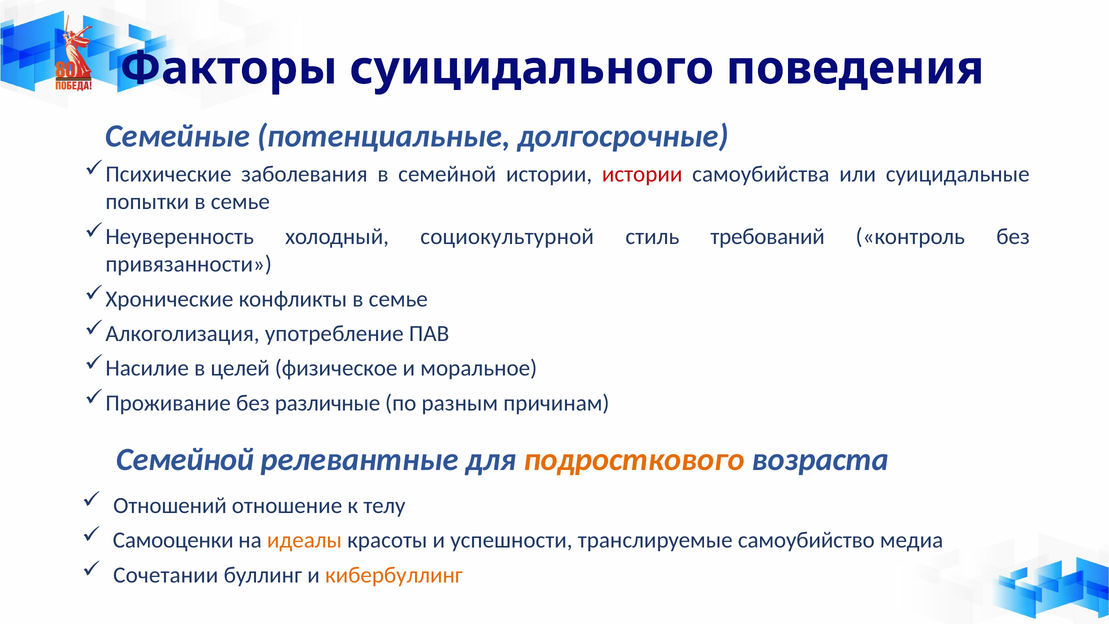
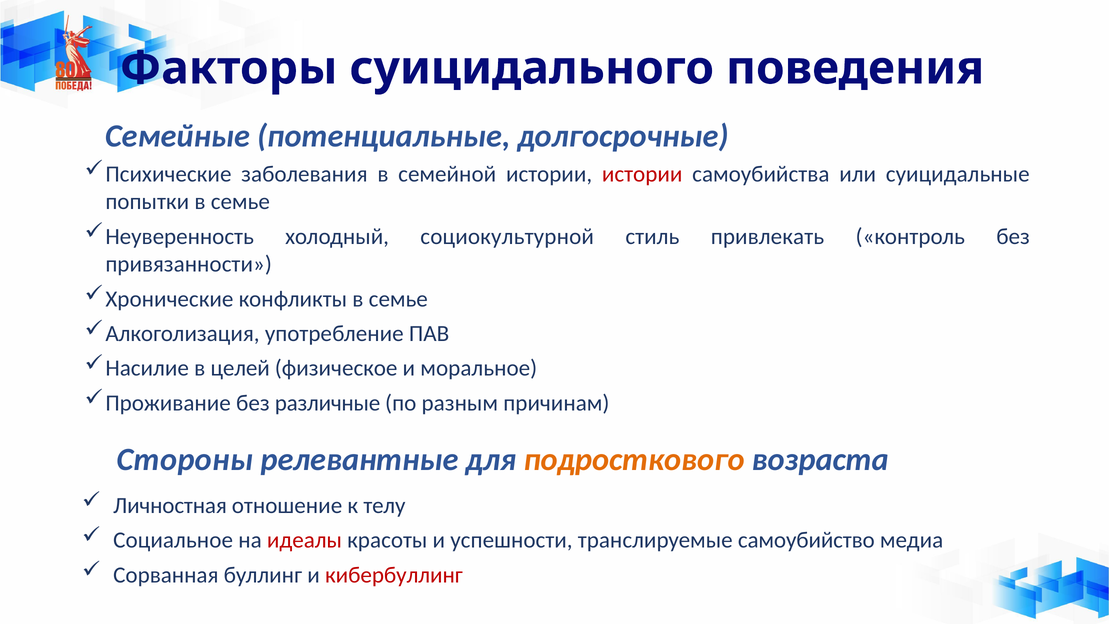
требований: требований -> привлекать (767, 236)
Семейной: Семейной -> Стороны (185, 459)
Отношений: Отношений -> Личностная (170, 505)
Самооценки: Самооценки -> Социальное (173, 540)
идеалы colour: orange -> red (304, 540)
Сочетании: Сочетании -> Сорванная (166, 575)
кибербуллинг colour: orange -> red (394, 575)
